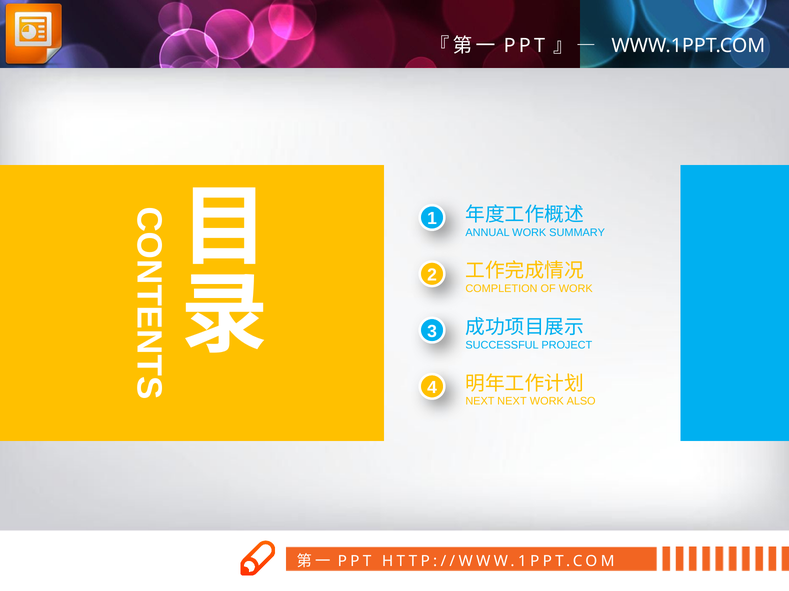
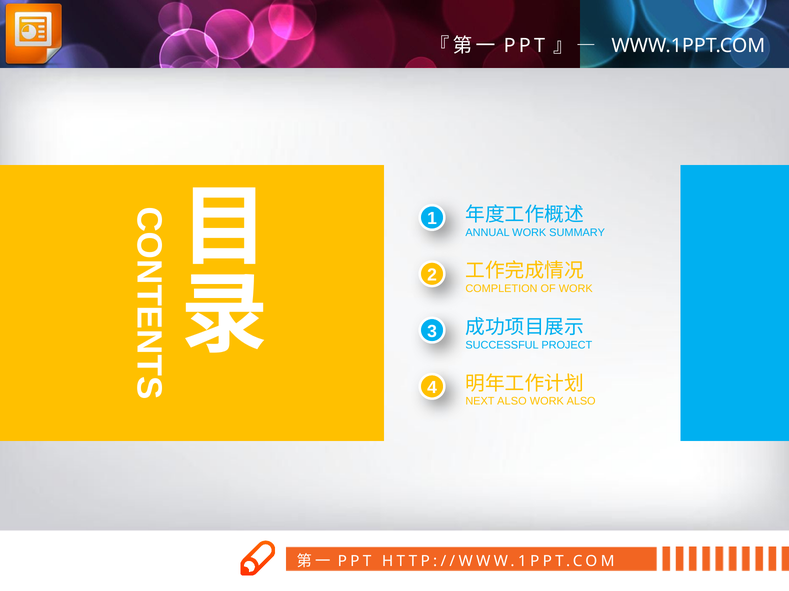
NEXT NEXT: NEXT -> ALSO (512, 402)
